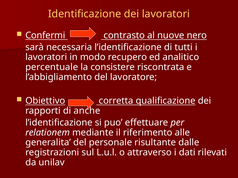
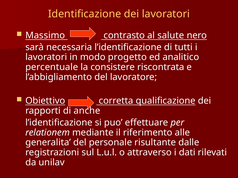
Confermi: Confermi -> Massimo (45, 35)
nuove: nuove -> salute (171, 35)
recupero: recupero -> progetto (127, 57)
